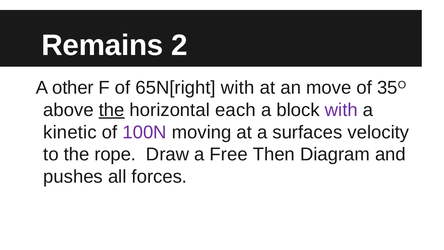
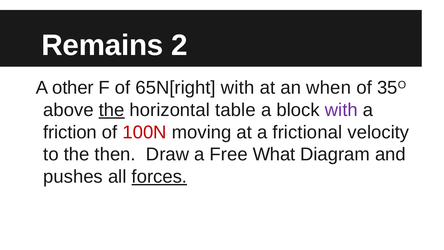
move: move -> when (329, 88)
each: each -> table (235, 110)
kinetic: kinetic -> friction (70, 132)
100N colour: purple -> red (145, 132)
surfaces: surfaces -> frictional (307, 132)
rope: rope -> then (115, 154)
Then: Then -> What (274, 154)
forces underline: none -> present (159, 177)
